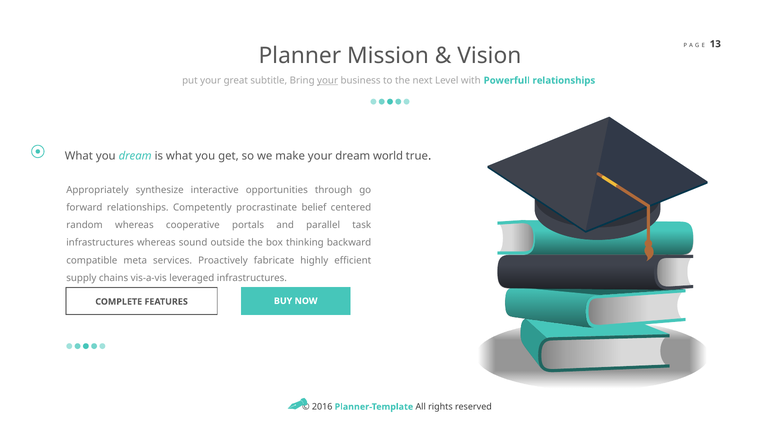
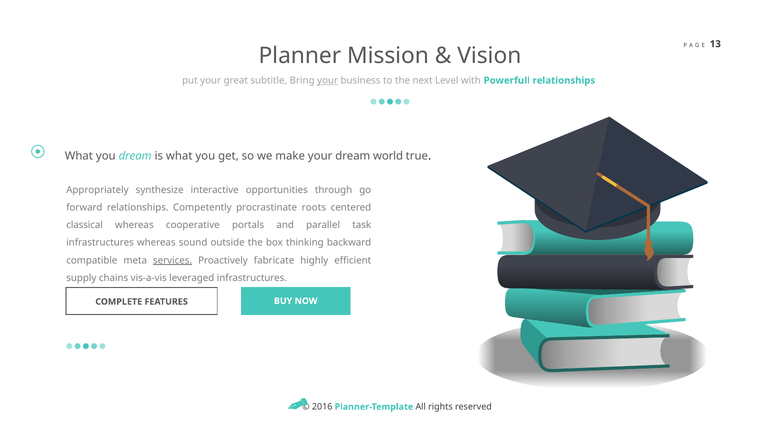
belief: belief -> roots (314, 208)
random: random -> classical (85, 225)
services underline: none -> present (173, 260)
